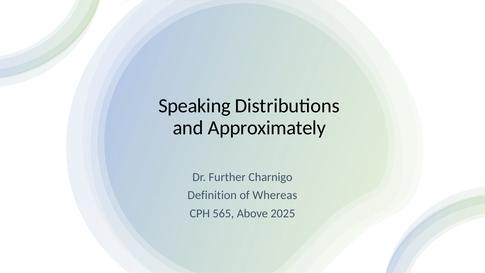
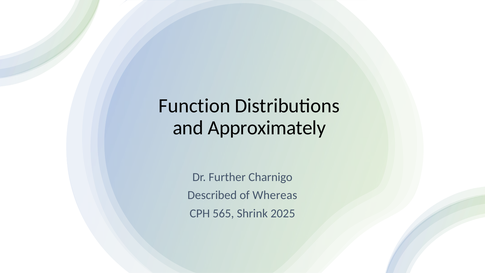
Speaking: Speaking -> Function (194, 106)
Definition: Definition -> Described (212, 195)
Above: Above -> Shrink (252, 213)
